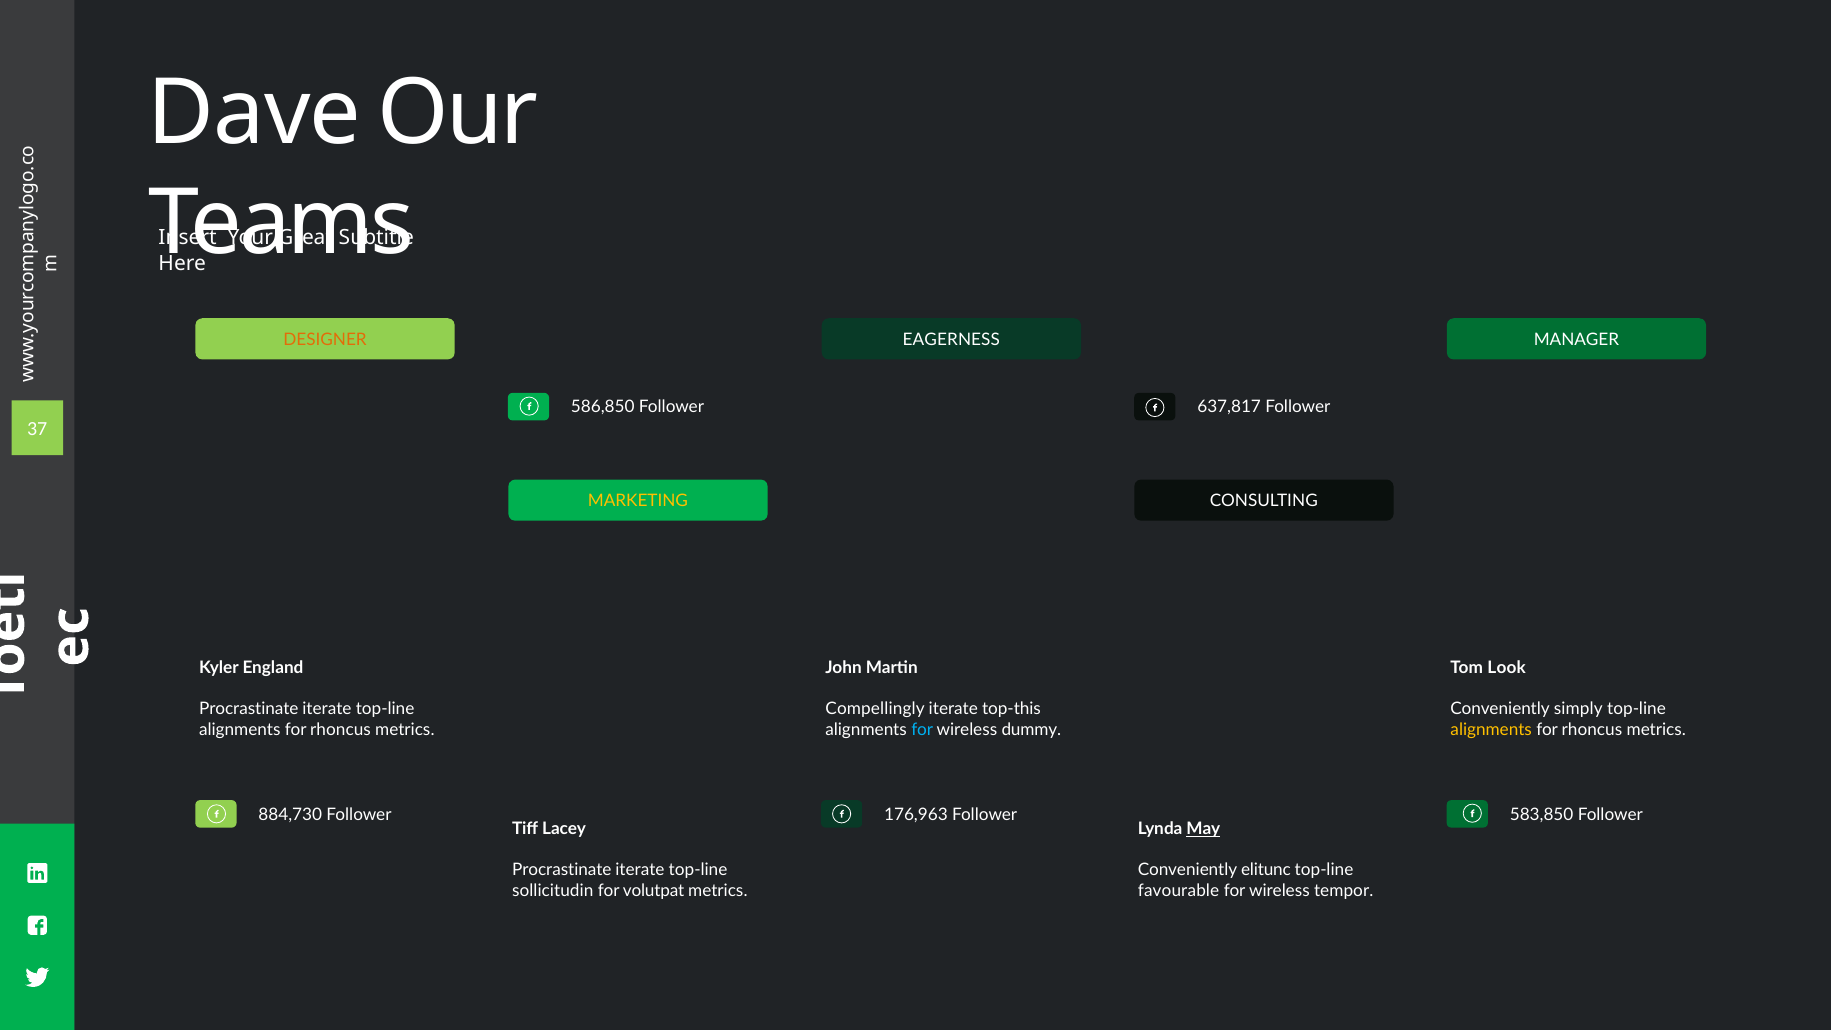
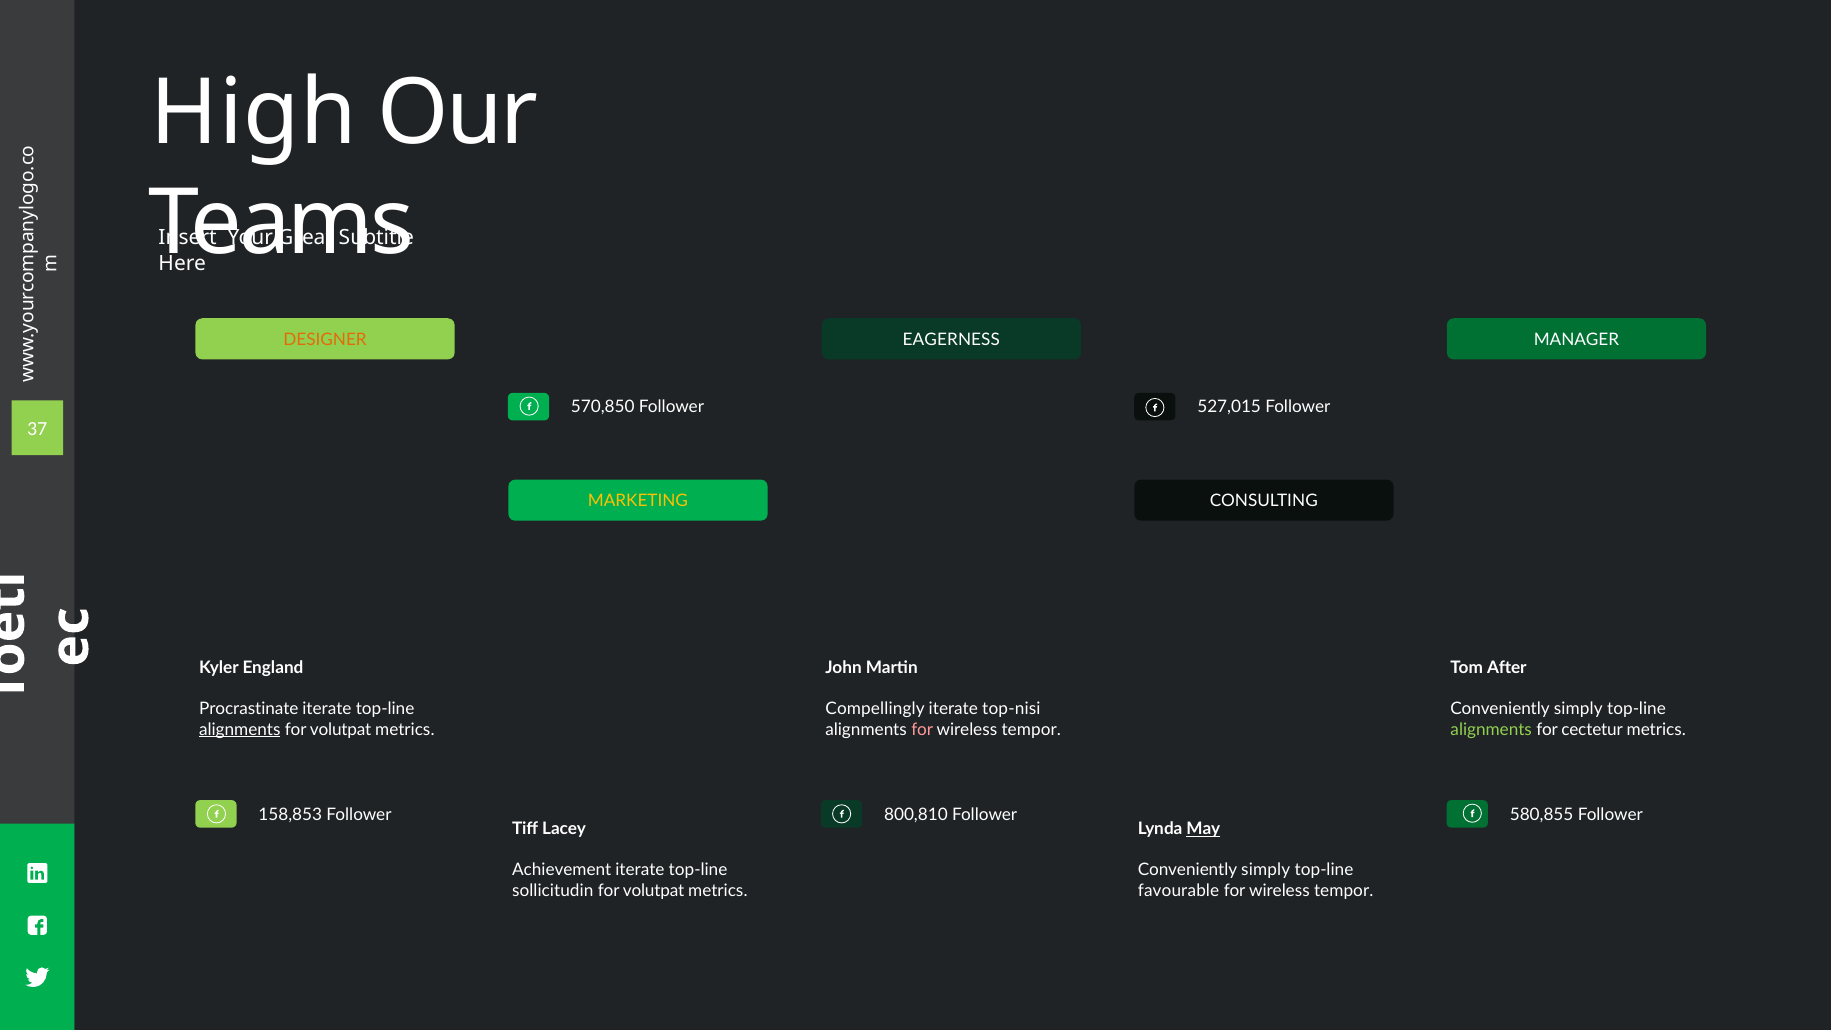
Dave: Dave -> High (254, 113)
586,850: 586,850 -> 570,850 (603, 407)
637,817: 637,817 -> 527,015 (1229, 407)
Look: Look -> After (1507, 667)
top-this: top-this -> top-nisi (1011, 709)
alignments underline: none -> present (240, 729)
rhoncus: rhoncus -> volutpat (341, 729)
for colour: light blue -> pink (922, 729)
dummy: dummy -> tempor (1031, 729)
alignments colour: yellow -> light green (1491, 729)
rhoncus: rhoncus -> cectetur (1592, 729)
884,730: 884,730 -> 158,853 (290, 814)
176,963: 176,963 -> 800,810 (916, 814)
583,850: 583,850 -> 580,855 (1542, 814)
Procrastinate: Procrastinate -> Achievement (562, 870)
elitunc: elitunc -> simply (1266, 870)
